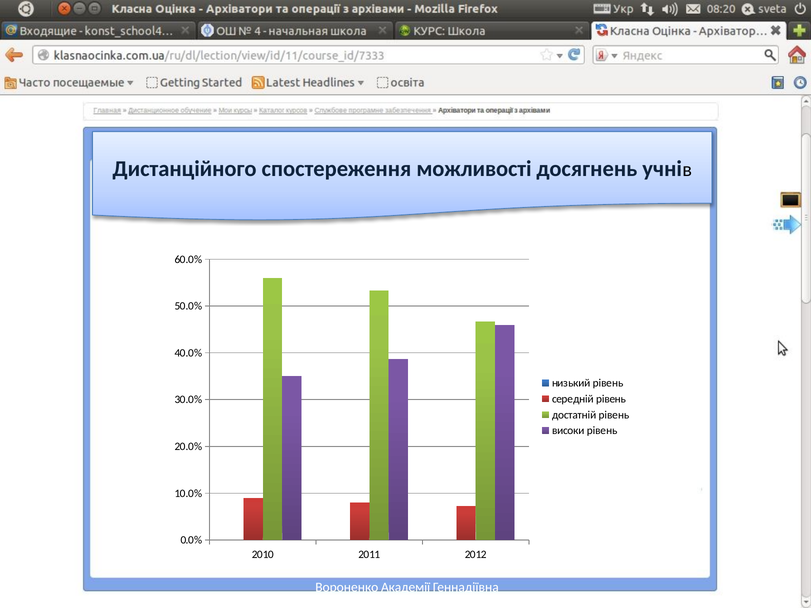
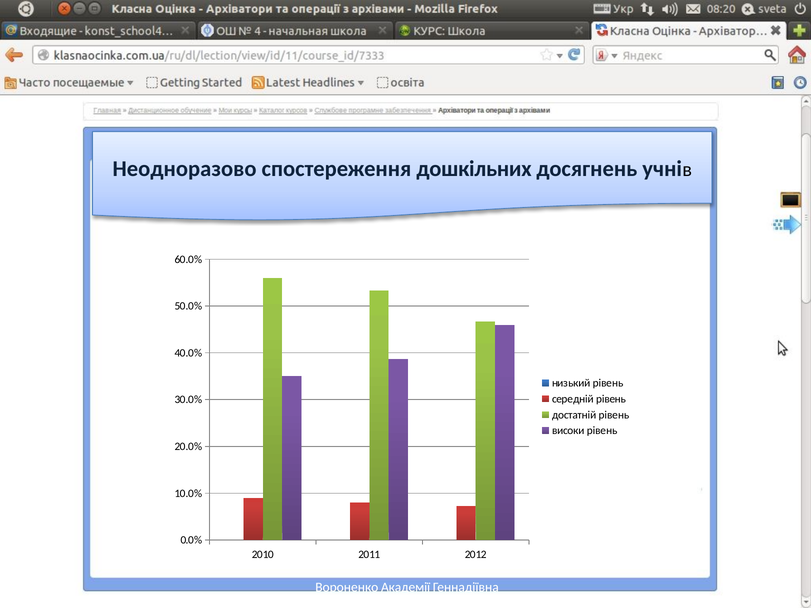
Дистанційного: Дистанційного -> Неодноразово (185, 169)
можливості: можливості -> дошкільних (474, 169)
